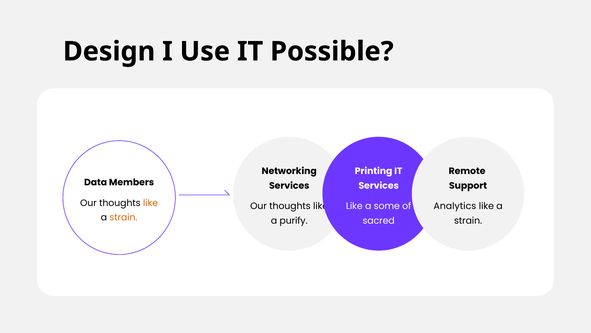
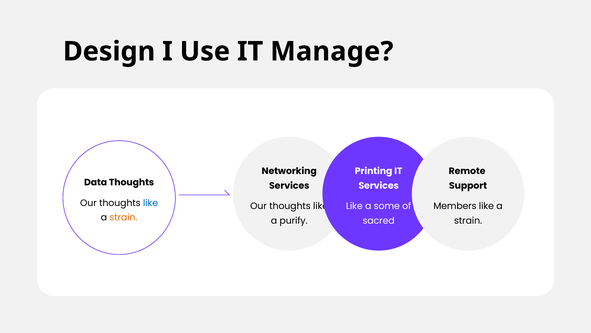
Possible: Possible -> Manage (332, 51)
Data Members: Members -> Thoughts (132, 182)
like colour: orange -> blue (151, 203)
Analytics: Analytics -> Members (455, 206)
